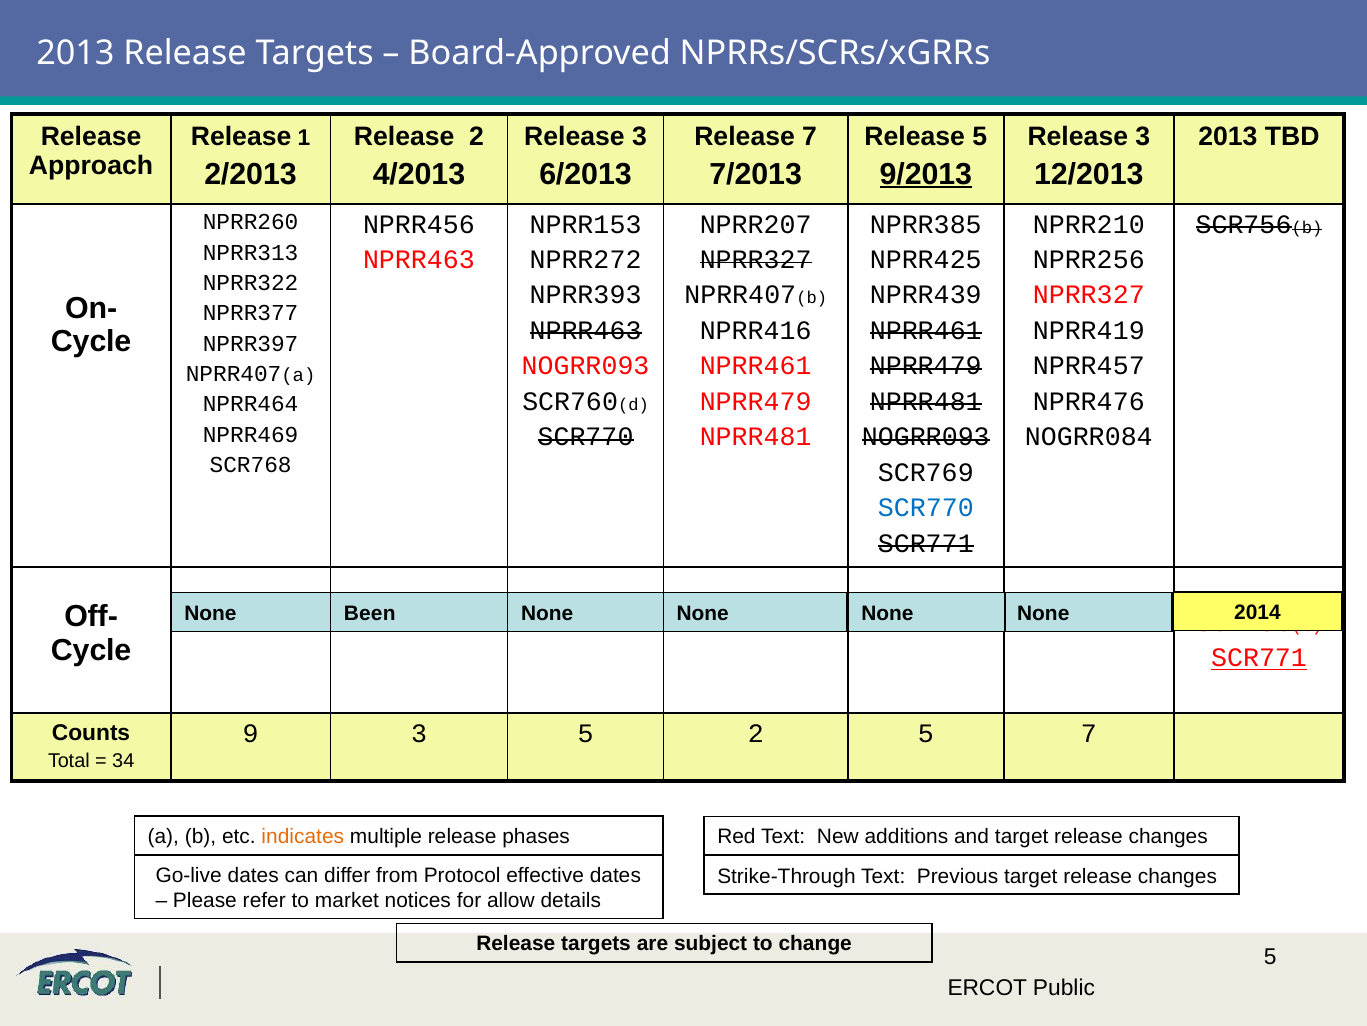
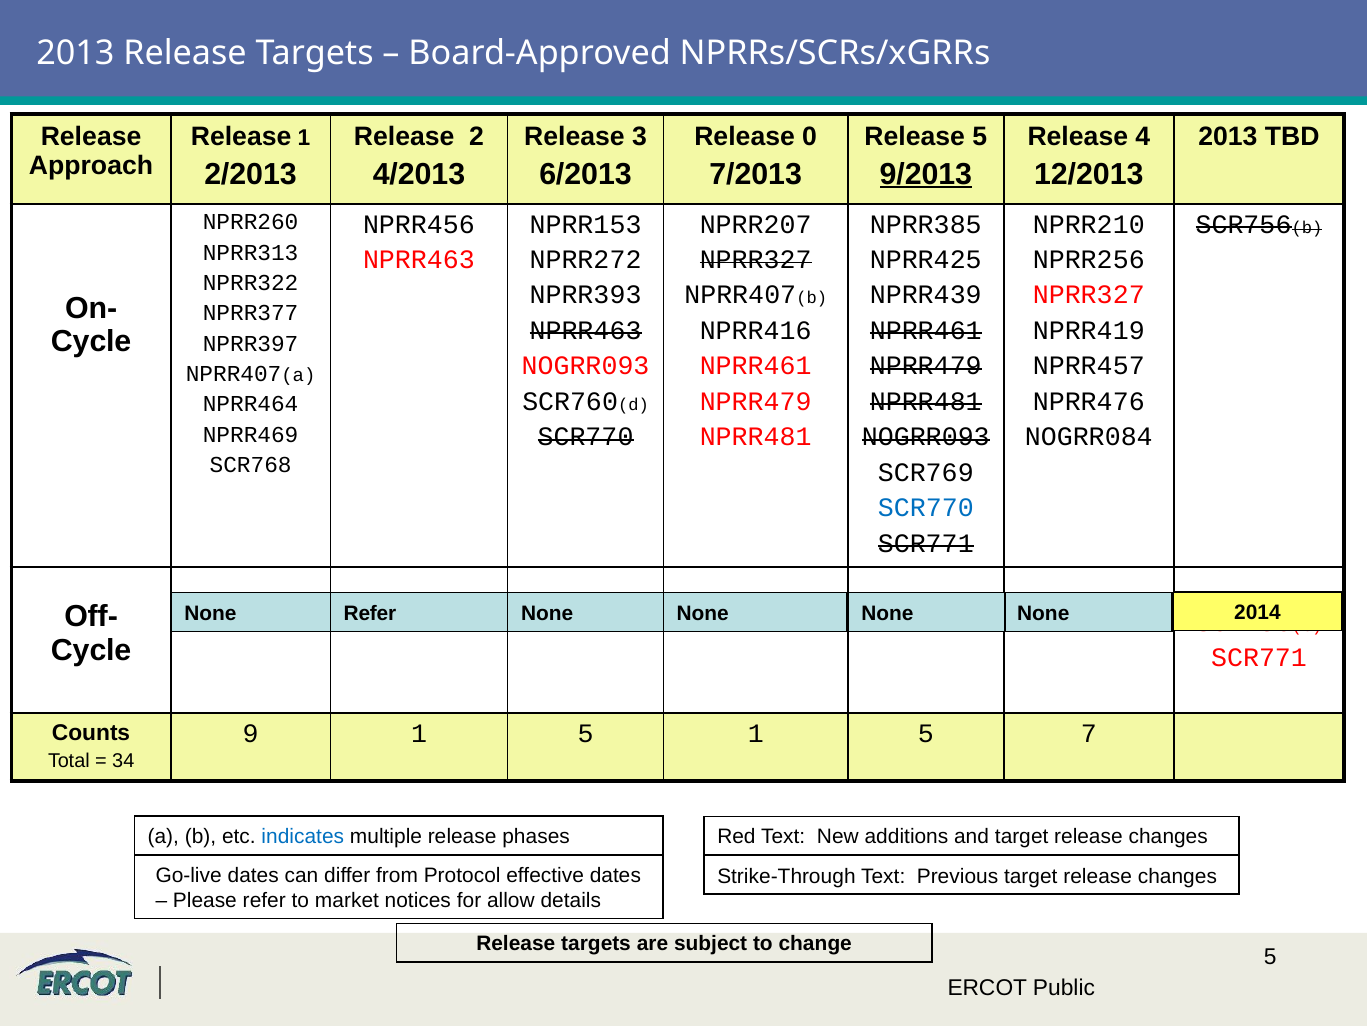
Release 7: 7 -> 0 (810, 136)
3: 3 -> 4 (1143, 136)
Been: Been -> Refer (370, 613)
SCR771 underline: present -> none (1259, 658)
9 3: 3 -> 1 (419, 733)
5 2: 2 -> 1 (756, 733)
indicates colour: orange -> blue (303, 836)
